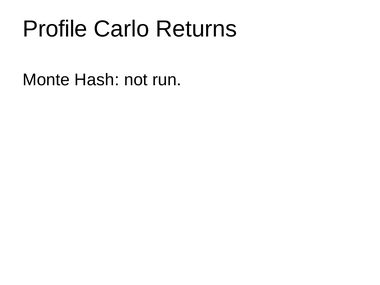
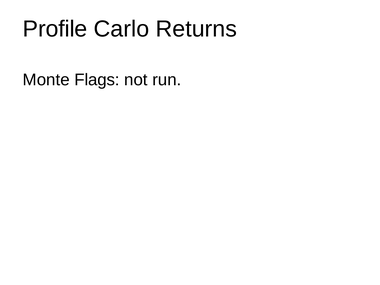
Hash: Hash -> Flags (97, 80)
